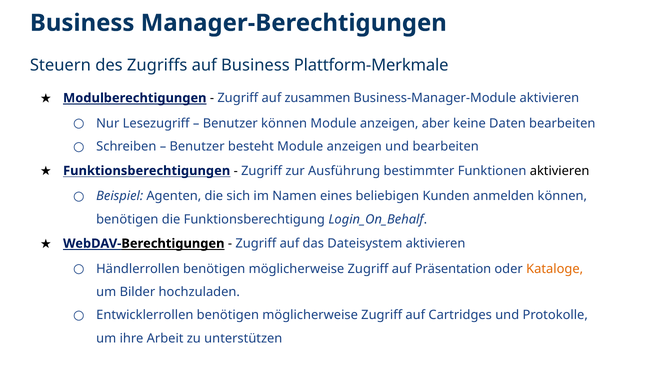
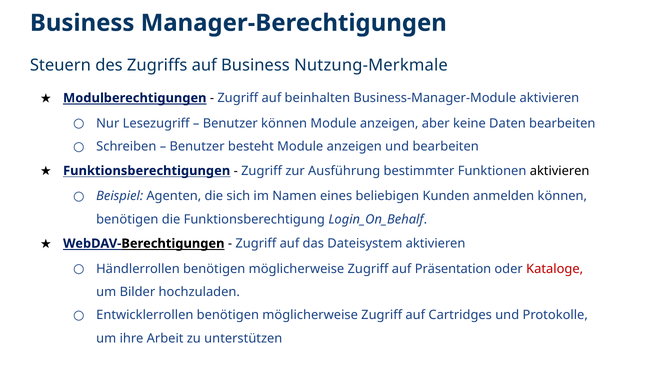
Plattform-Merkmale: Plattform-Merkmale -> Nutzung-Merkmale (371, 65)
zusammen: zusammen -> beinhalten (317, 98)
Kataloge colour: orange -> red (555, 269)
